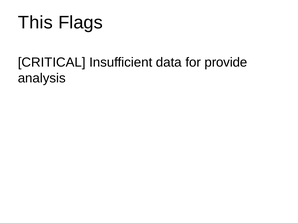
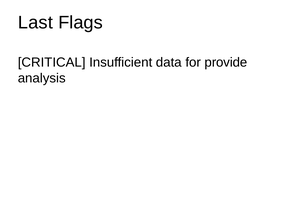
This: This -> Last (35, 23)
